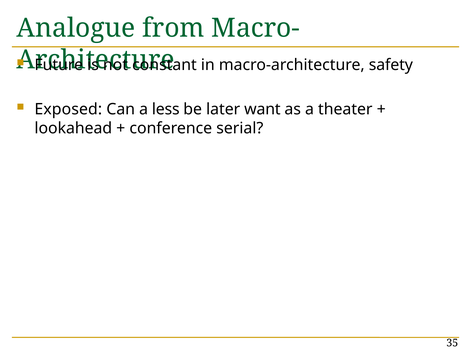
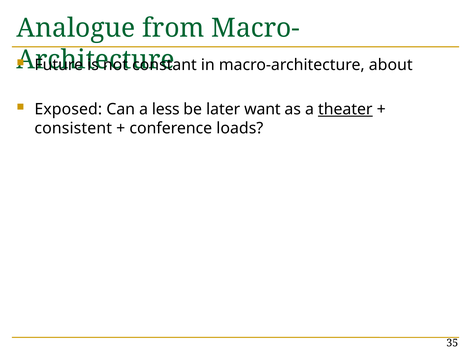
safety: safety -> about (391, 65)
theater underline: none -> present (345, 109)
lookahead: lookahead -> consistent (73, 128)
serial: serial -> loads (240, 128)
